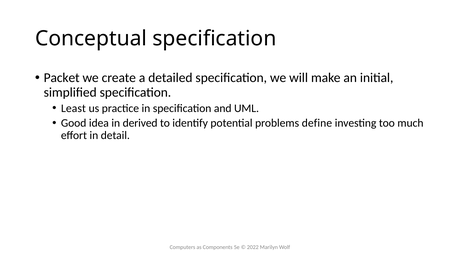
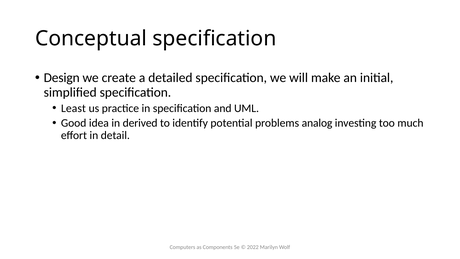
Packet: Packet -> Design (62, 78)
define: define -> analog (317, 123)
